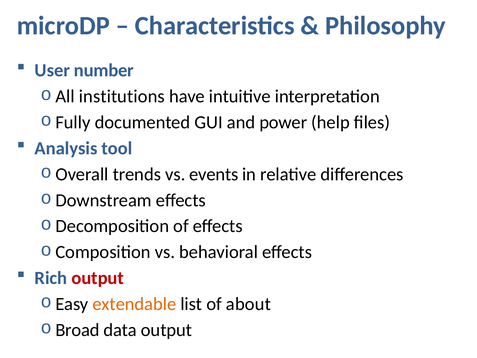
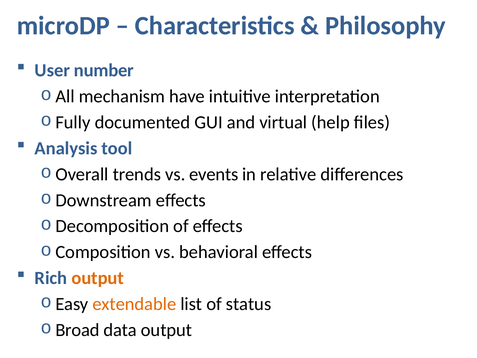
institutions: institutions -> mechanism (122, 96)
power: power -> virtual (283, 122)
output colour: red -> orange (98, 278)
about: about -> status (249, 304)
